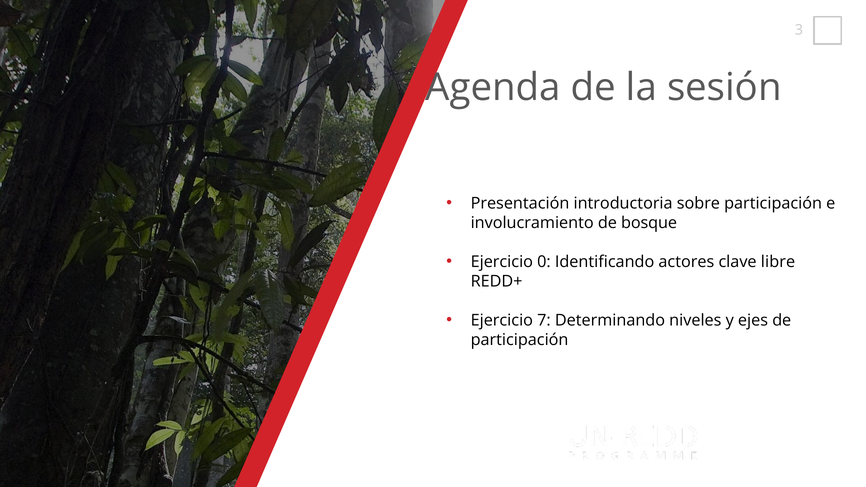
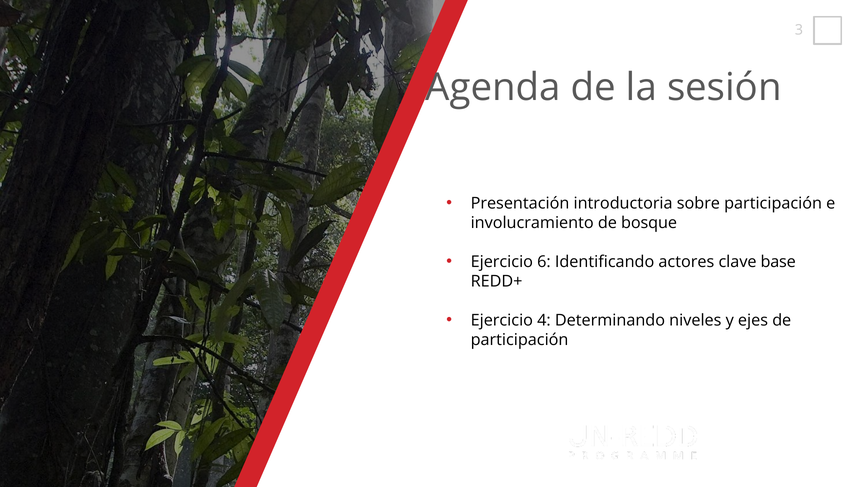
0: 0 -> 6 (544, 262)
libre: libre -> base (778, 262)
7: 7 -> 4 (544, 320)
